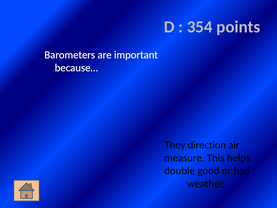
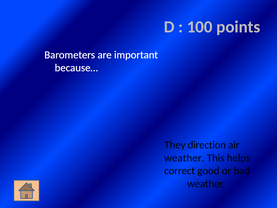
354: 354 -> 100 (200, 27)
measure: measure -> weather (184, 158)
double: double -> correct (180, 171)
